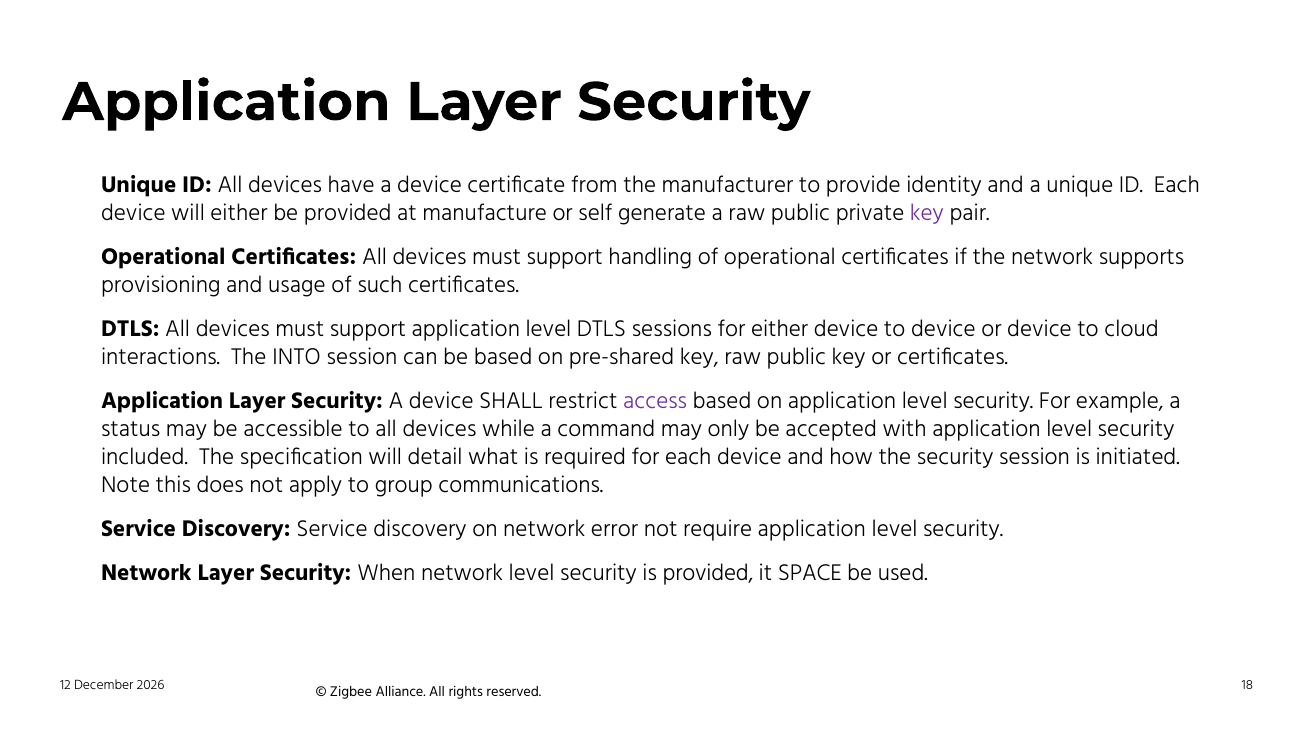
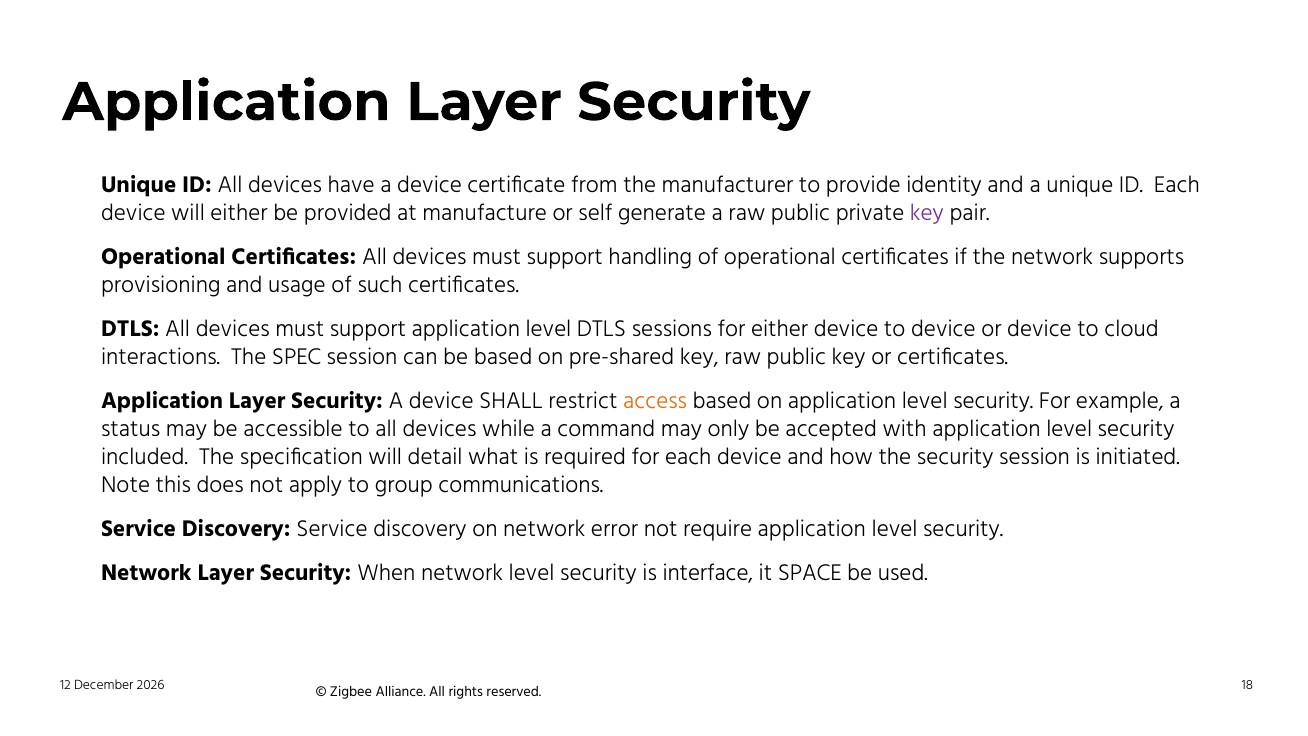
INTO: INTO -> SPEC (297, 357)
access colour: purple -> orange (655, 401)
is provided: provided -> interface (708, 573)
